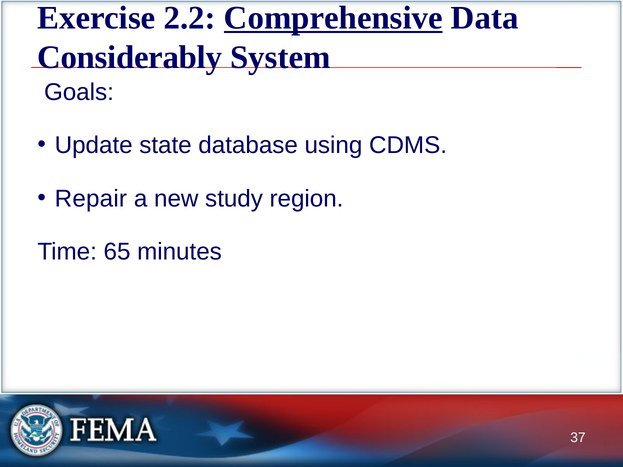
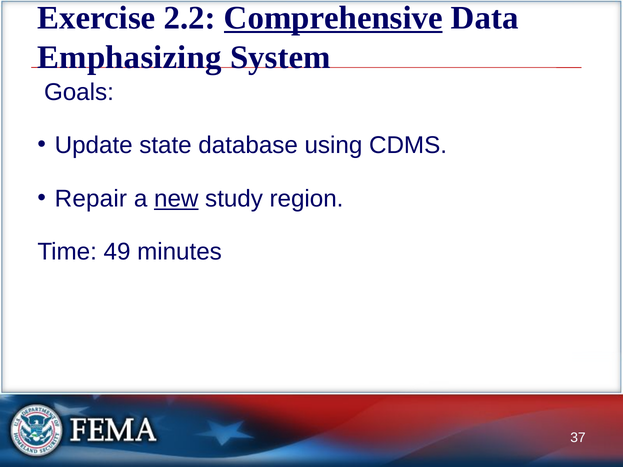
Considerably: Considerably -> Emphasizing (130, 57)
new underline: none -> present (176, 199)
65: 65 -> 49 (117, 252)
